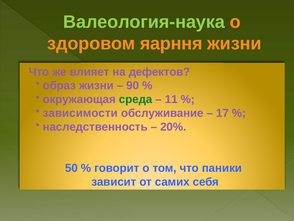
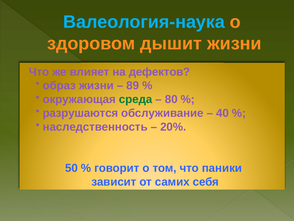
Валеология-наука colour: light green -> light blue (144, 22)
яарння: яарння -> дышит (171, 43)
90: 90 -> 89 (133, 85)
11: 11 -> 80 (171, 99)
зависимости: зависимости -> разрушаются (80, 113)
17: 17 -> 40 (222, 113)
